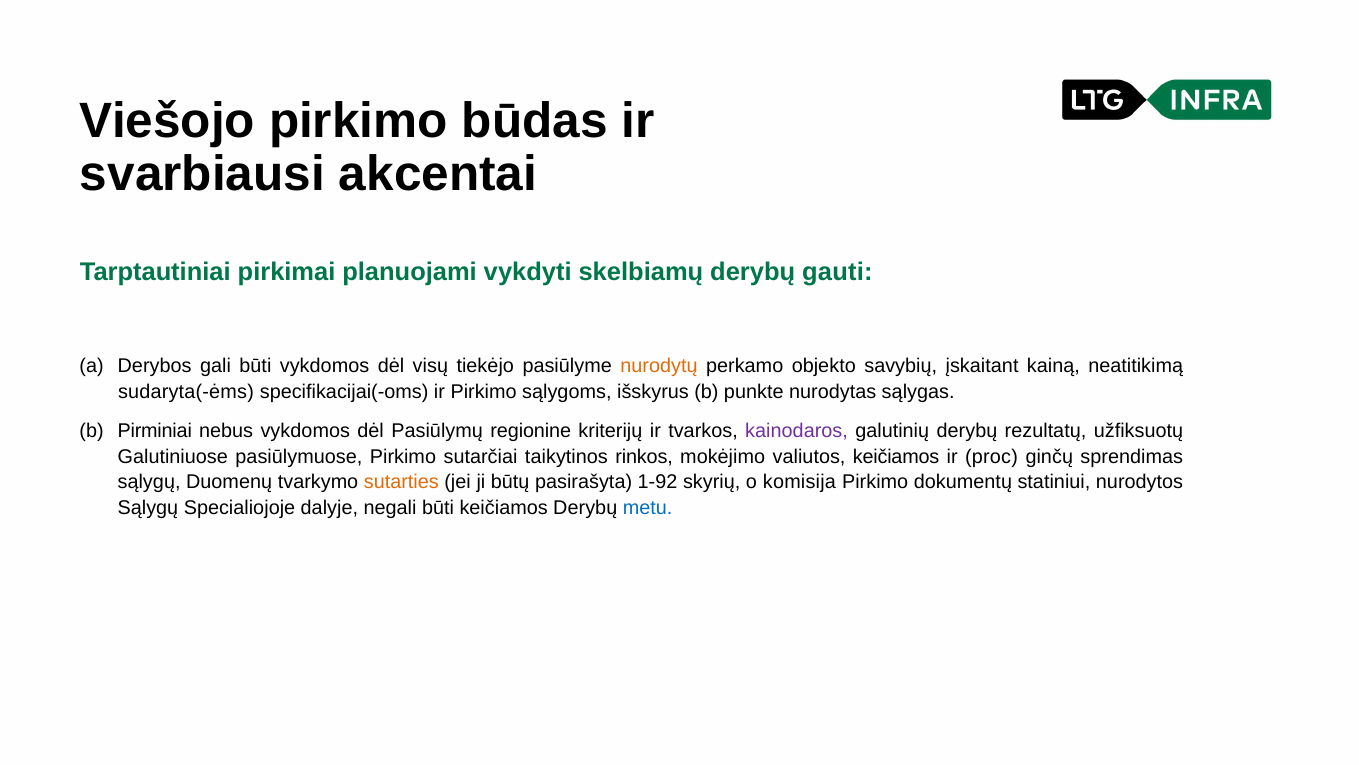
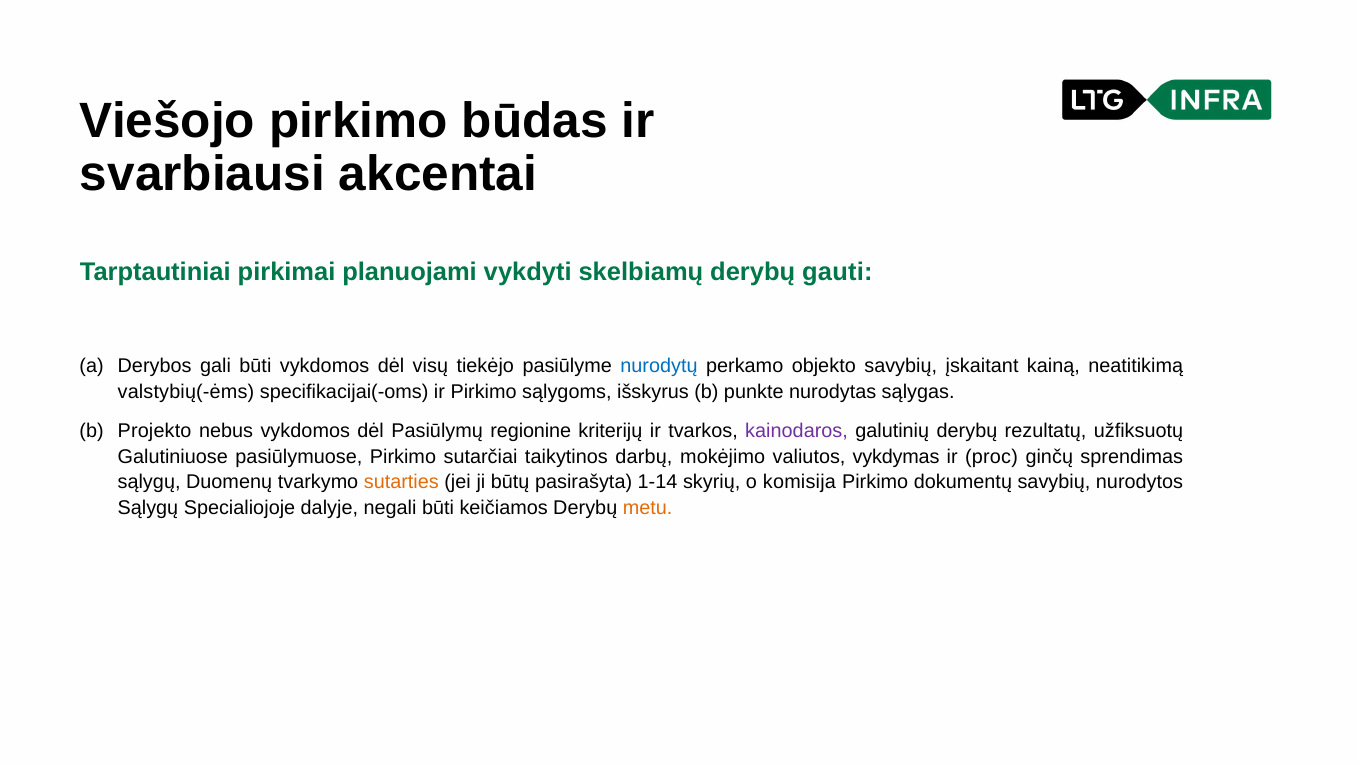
nurodytų colour: orange -> blue (659, 366)
sudaryta(-ėms: sudaryta(-ėms -> valstybių(-ėms (186, 391)
Pirminiai: Pirminiai -> Projekto (155, 431)
rinkos: rinkos -> darbų (644, 456)
valiutos keičiamos: keičiamos -> vykdymas (896, 456)
1-92: 1-92 -> 1-14 (657, 482)
dokumentų statiniui: statiniui -> savybių (1054, 482)
metu colour: blue -> orange (648, 507)
